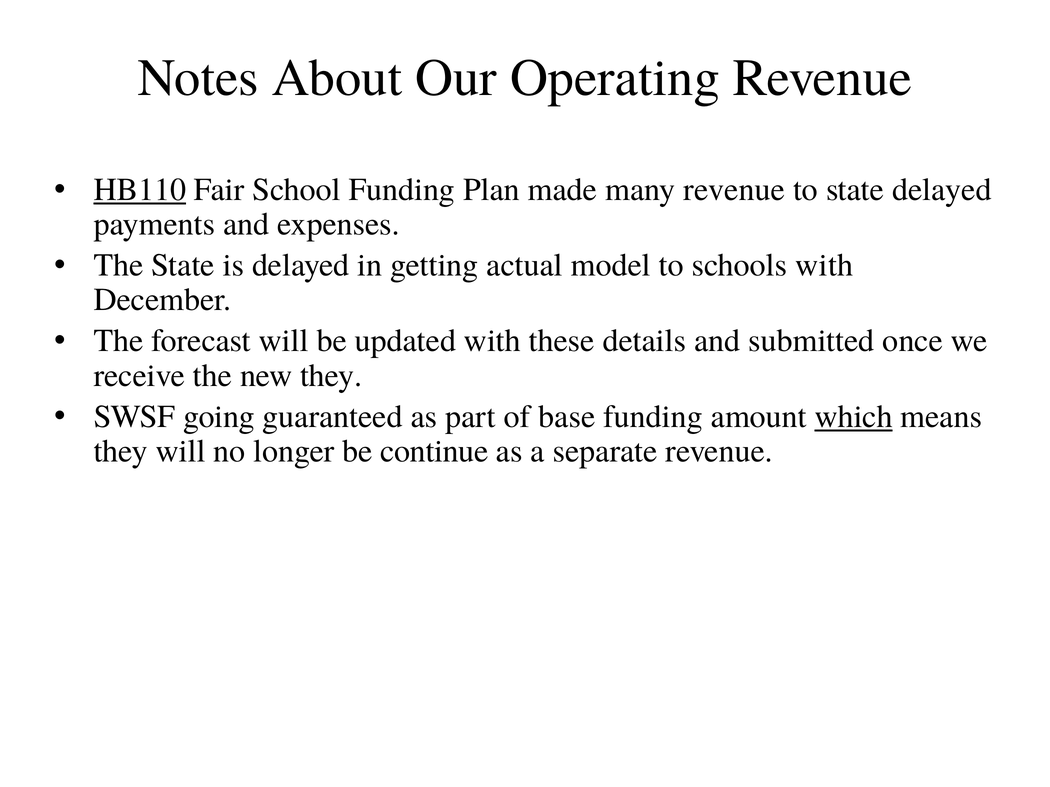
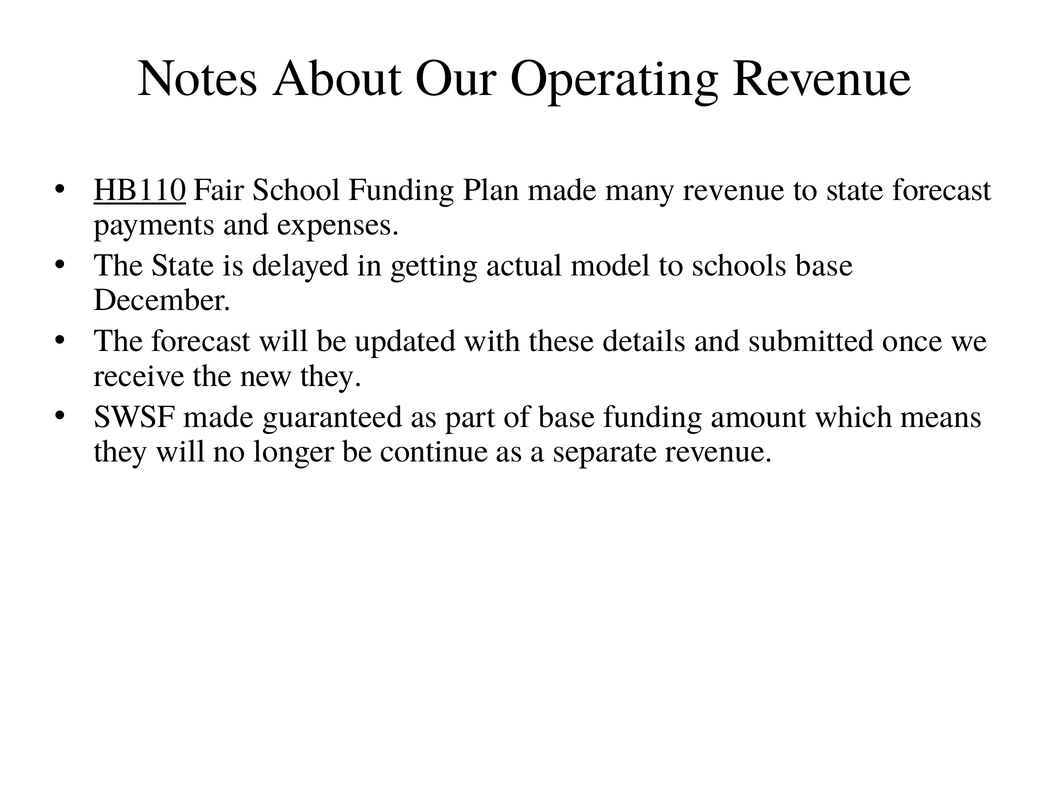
state delayed: delayed -> forecast (942, 190)
schools with: with -> base (824, 265)
SWSF going: going -> made (219, 417)
which underline: present -> none (854, 417)
